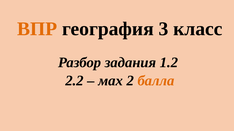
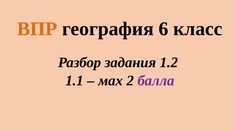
3: 3 -> 6 (163, 29)
2.2: 2.2 -> 1.1 (74, 81)
балла colour: orange -> purple (156, 81)
